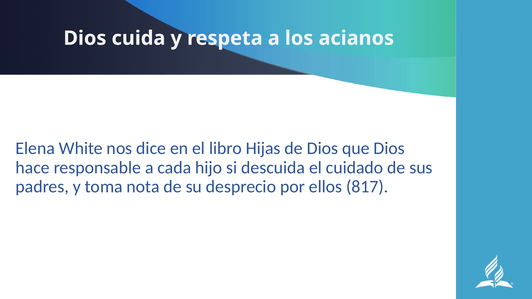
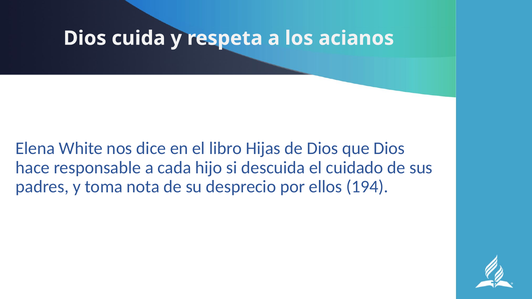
817: 817 -> 194 (367, 187)
